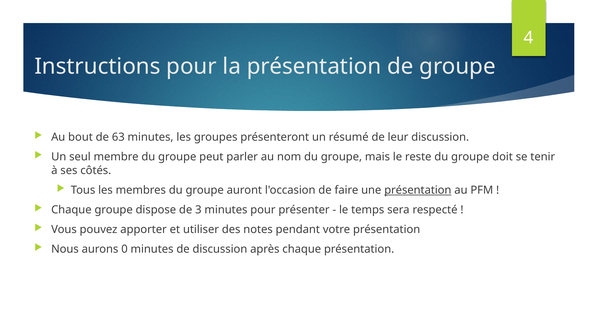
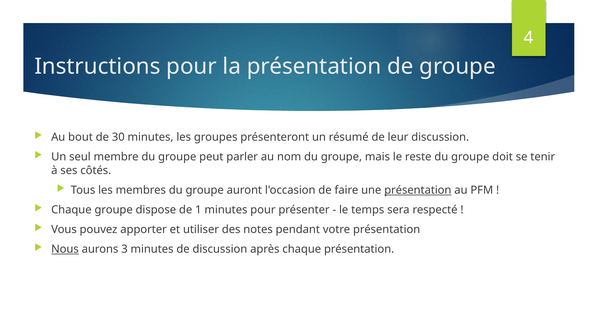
63: 63 -> 30 (118, 137)
3: 3 -> 1 (198, 210)
Nous underline: none -> present (65, 249)
0: 0 -> 3 (124, 249)
